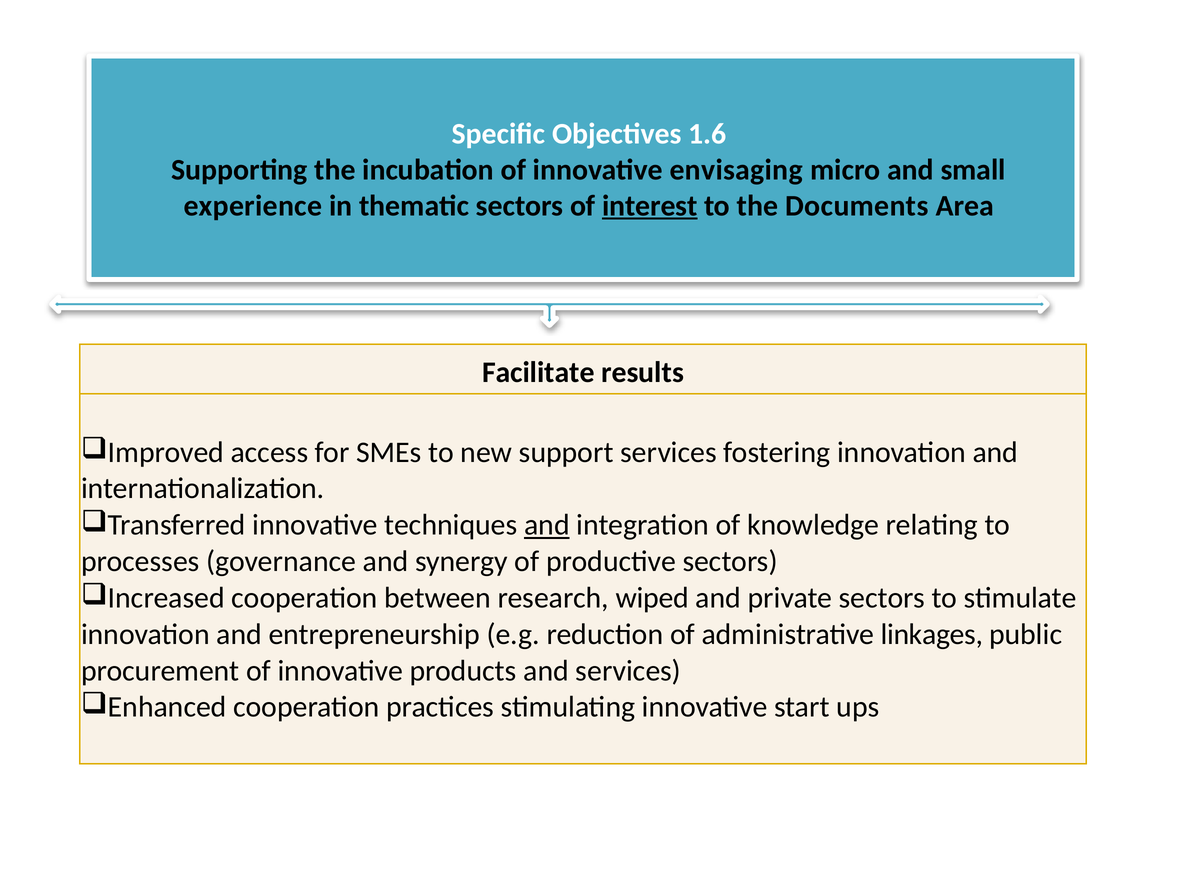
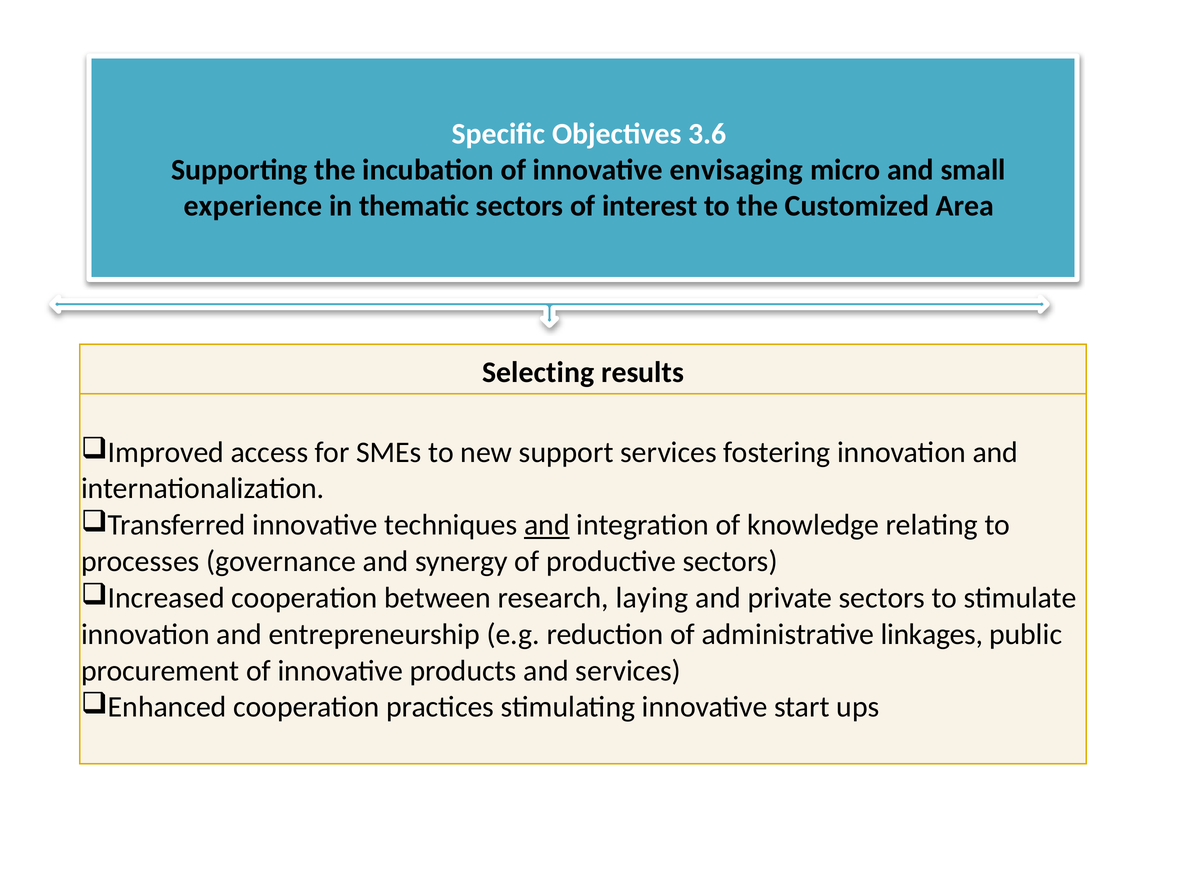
1.6: 1.6 -> 3.6 (707, 134)
interest underline: present -> none (650, 206)
Documents: Documents -> Customized (857, 206)
Facilitate: Facilitate -> Selecting (538, 373)
wiped: wiped -> laying (652, 598)
